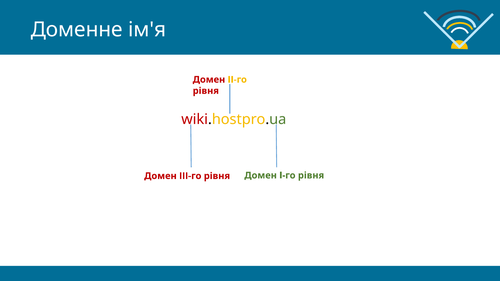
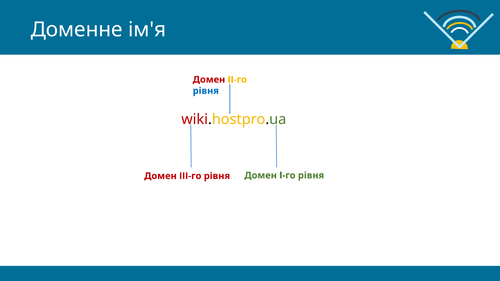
рівня colour: red -> blue (206, 91)
